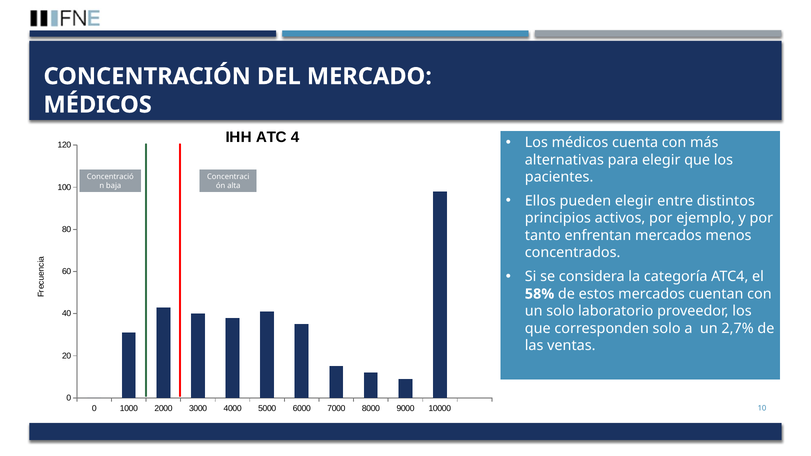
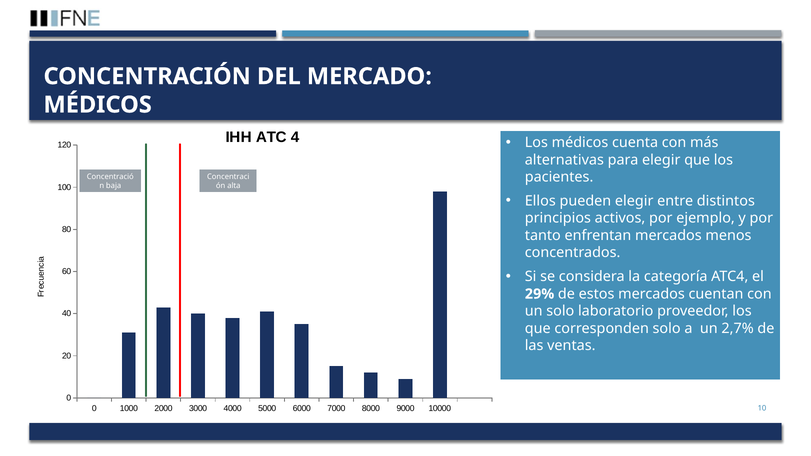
58%: 58% -> 29% (540, 294)
